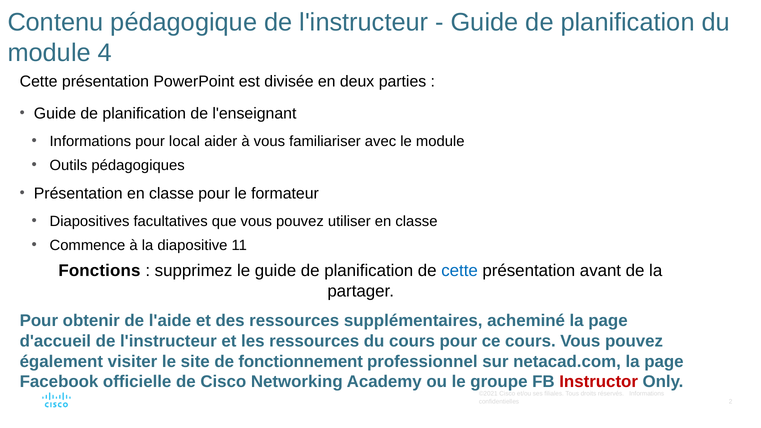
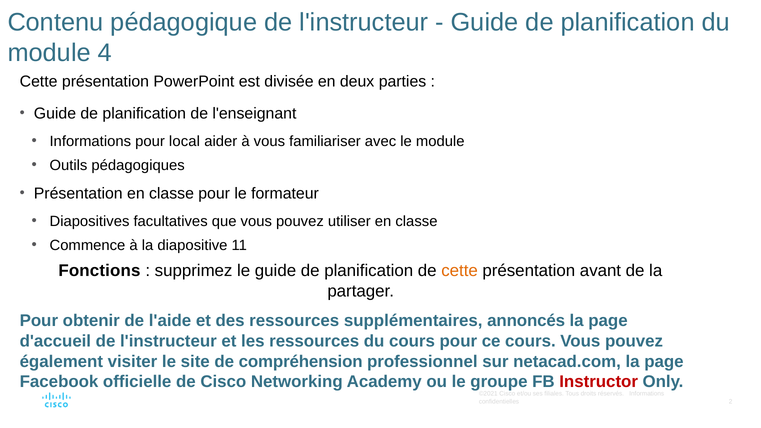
cette colour: blue -> orange (460, 271)
acheminé: acheminé -> annoncés (526, 321)
fonctionnement: fonctionnement -> compréhension (301, 362)
